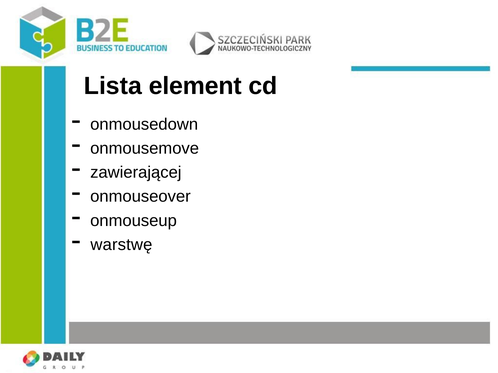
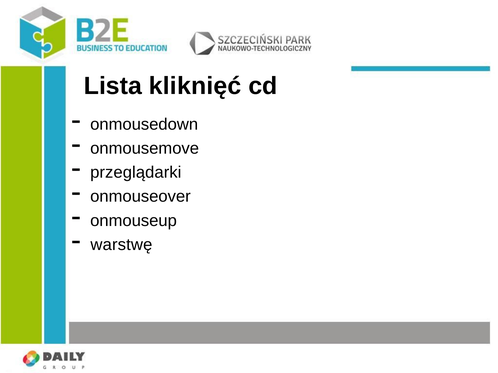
element: element -> kliknięć (195, 86)
zawierającej: zawierającej -> przeglądarki (136, 173)
